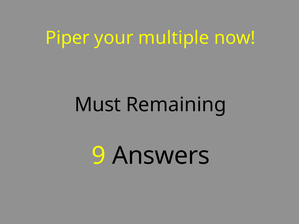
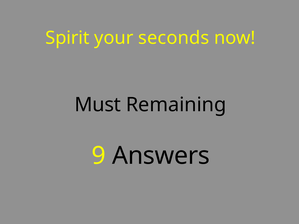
Piper: Piper -> Spirit (67, 38)
multiple: multiple -> seconds (174, 38)
